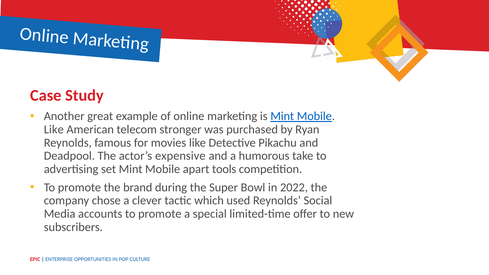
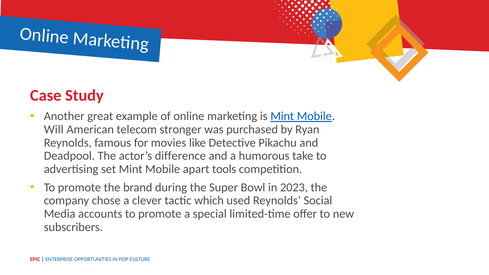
Like: Like -> Will (54, 130)
expensive: expensive -> difference (180, 156)
2022: 2022 -> 2023 (294, 187)
